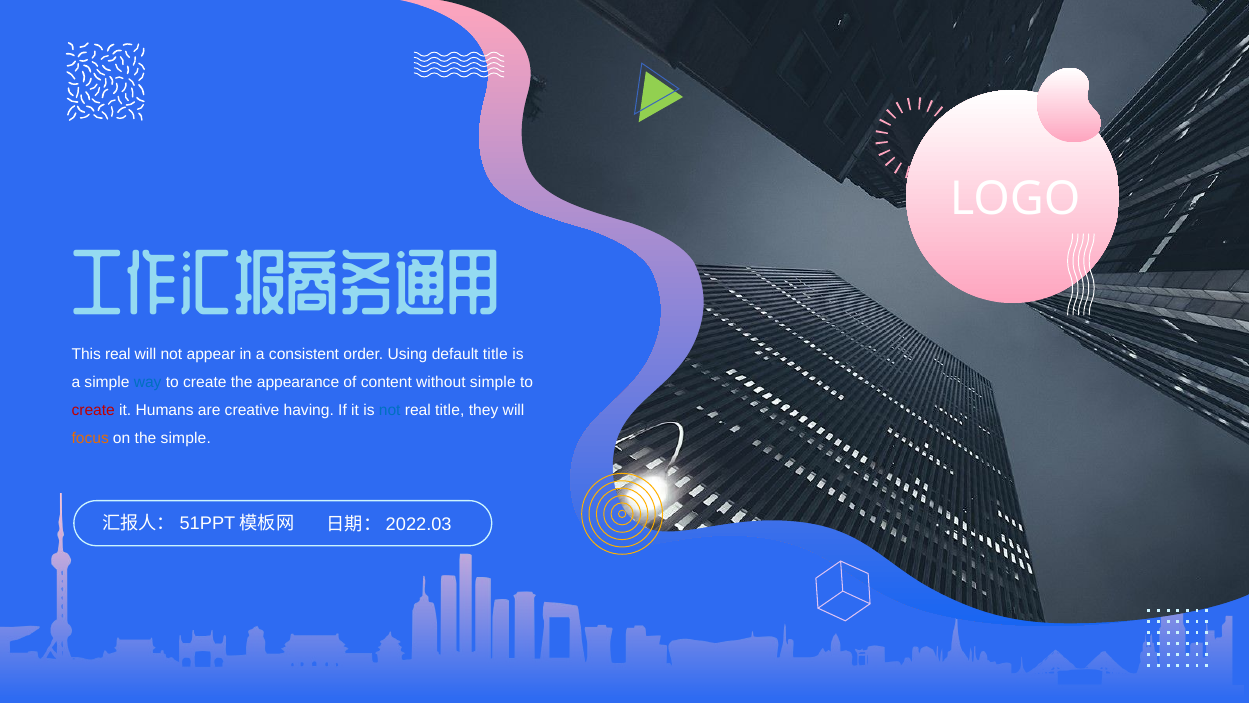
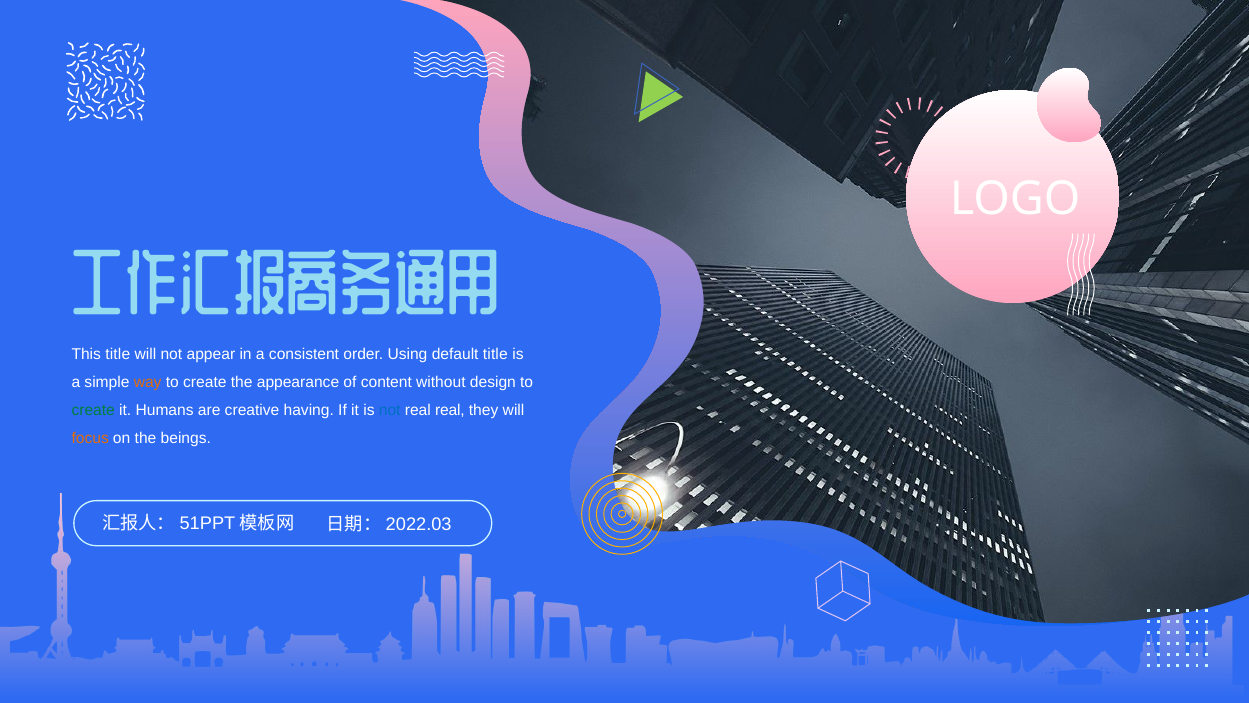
This real: real -> title (118, 354)
way colour: blue -> orange (148, 382)
without simple: simple -> design (493, 382)
create colour: red -> green (93, 410)
real title: title -> real (450, 410)
the simple: simple -> beings (186, 438)
